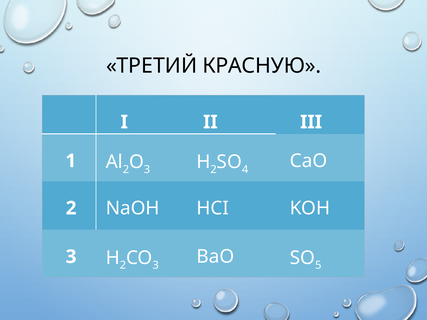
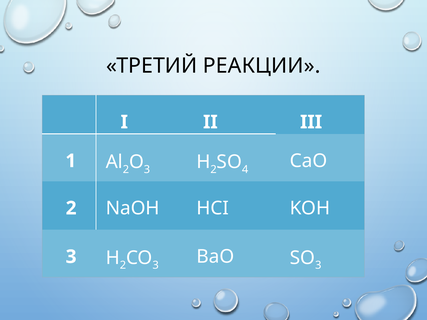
КРАСНУЮ: КРАСНУЮ -> РЕАКЦИИ (262, 66)
5: 5 -> 3 (318, 266)
